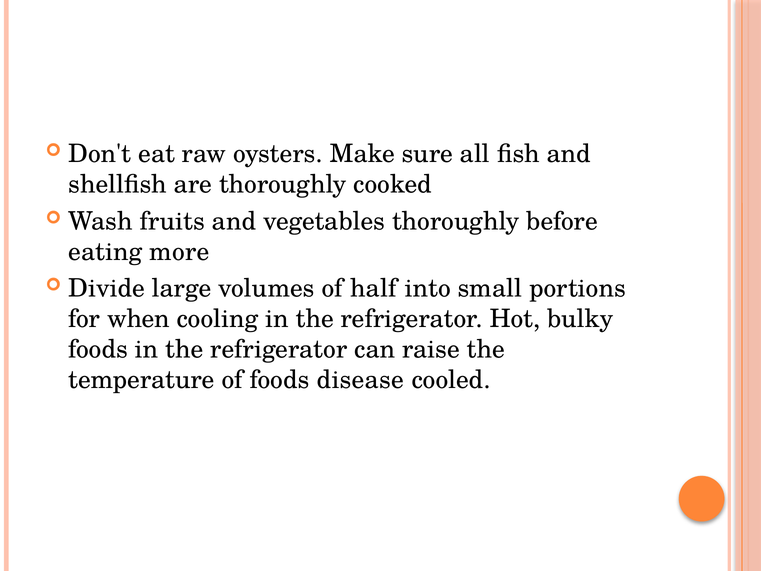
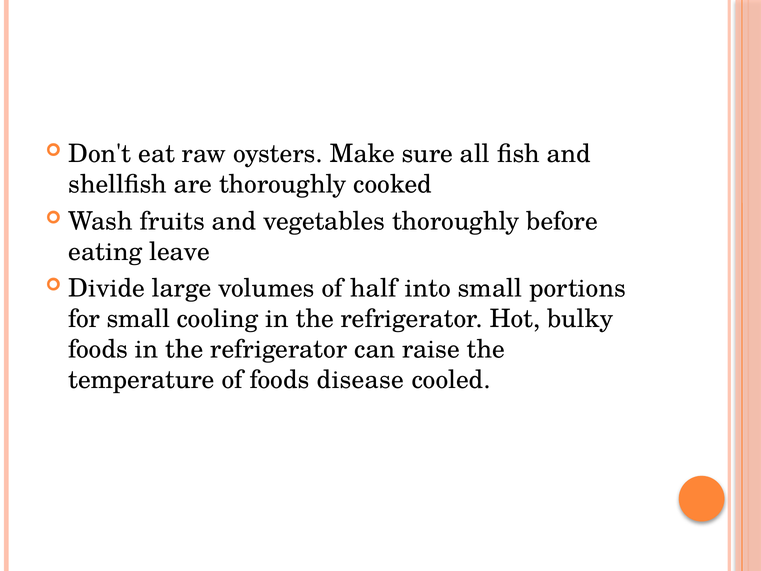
more: more -> leave (179, 252)
for when: when -> small (138, 319)
